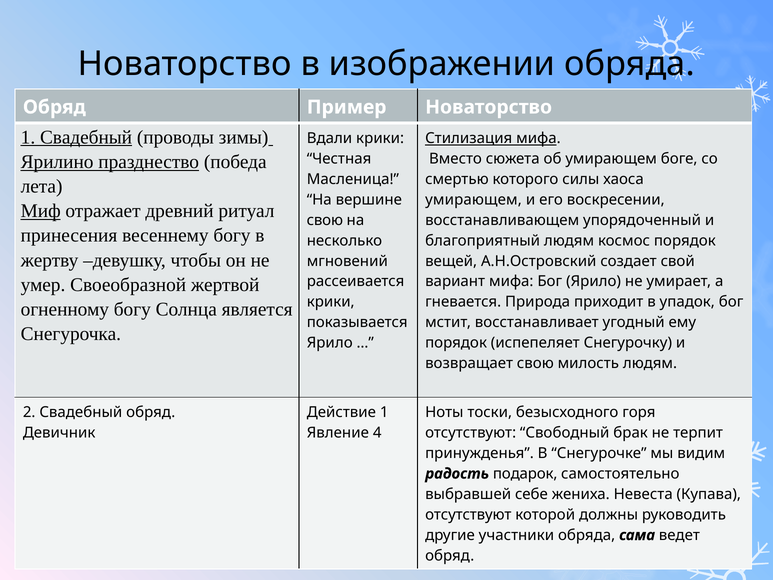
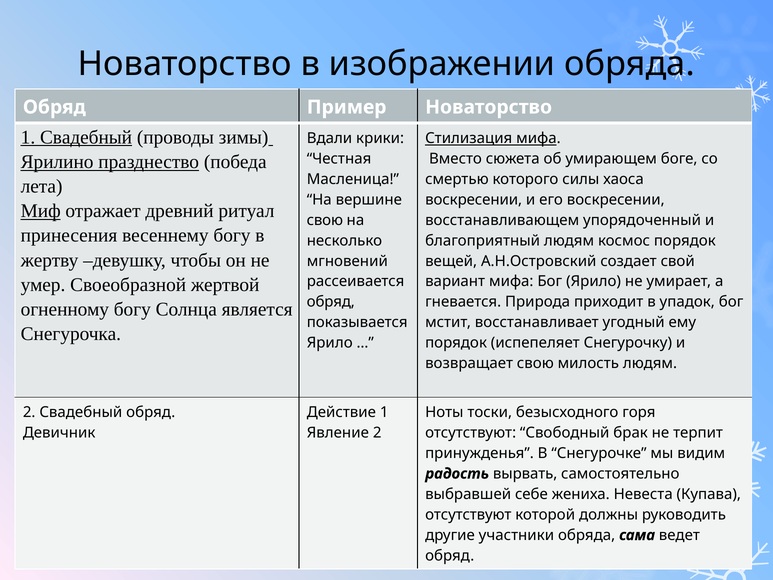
умирающем: умирающем -> воскресении (474, 199)
крики: крики -> обряд (331, 302)
Явление 4: 4 -> 2 (377, 433)
подарок: подарок -> вырвать (525, 474)
